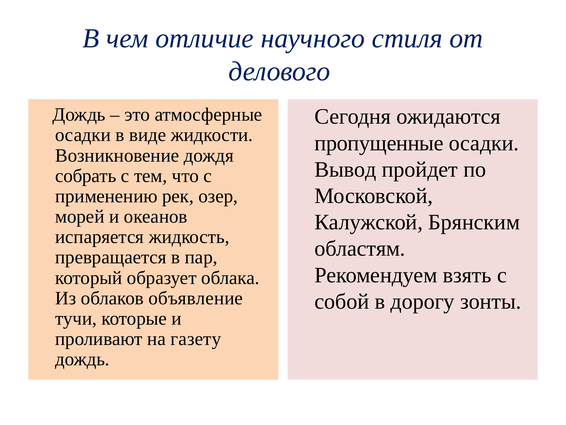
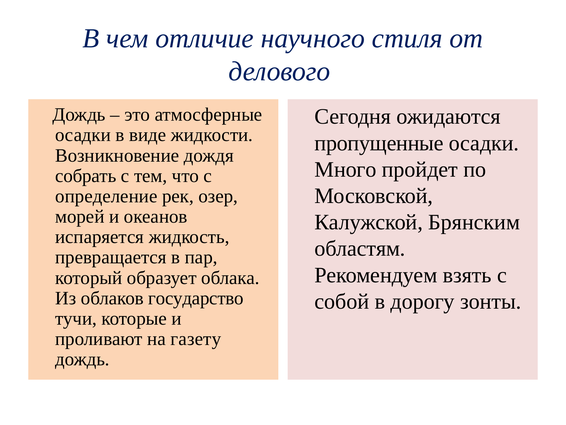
Вывод: Вывод -> Много (346, 169)
применению: применению -> определение (106, 196)
объявление: объявление -> государство (196, 298)
